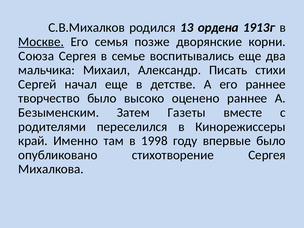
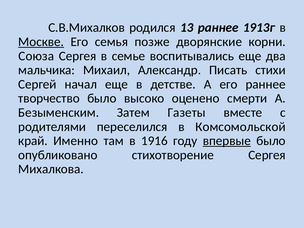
13 ордена: ордена -> раннее (218, 28)
оценено раннее: раннее -> смерти (247, 98)
Кинорежиссеры: Кинорежиссеры -> Комсомольской (240, 127)
1998: 1998 -> 1916 (154, 141)
впервые underline: none -> present (227, 141)
